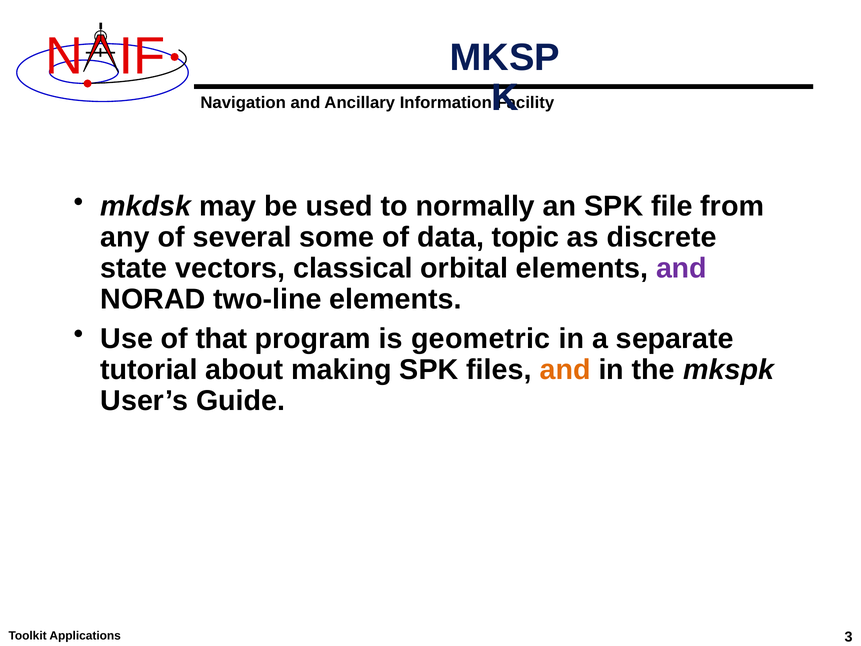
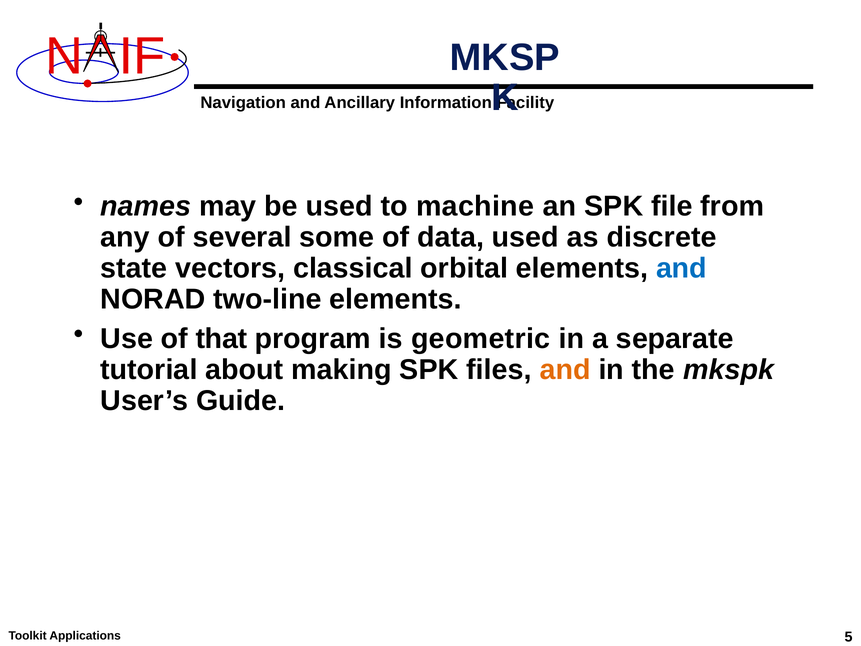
mkdsk: mkdsk -> names (146, 206)
normally: normally -> machine (475, 206)
data topic: topic -> used (525, 237)
and colour: purple -> blue (681, 268)
3: 3 -> 5 (849, 637)
